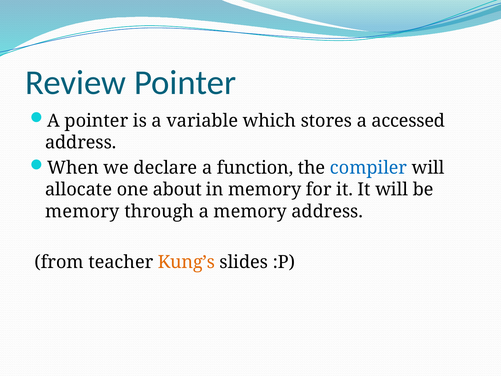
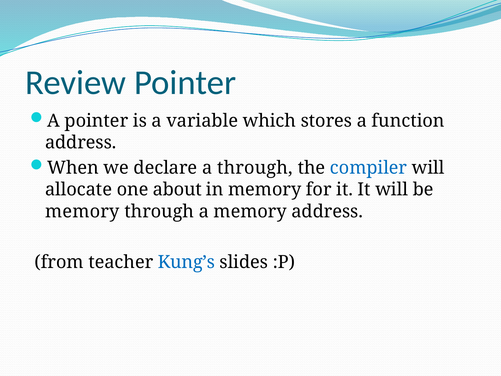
accessed: accessed -> function (408, 121)
a function: function -> through (255, 168)
Kung’s colour: orange -> blue (186, 262)
